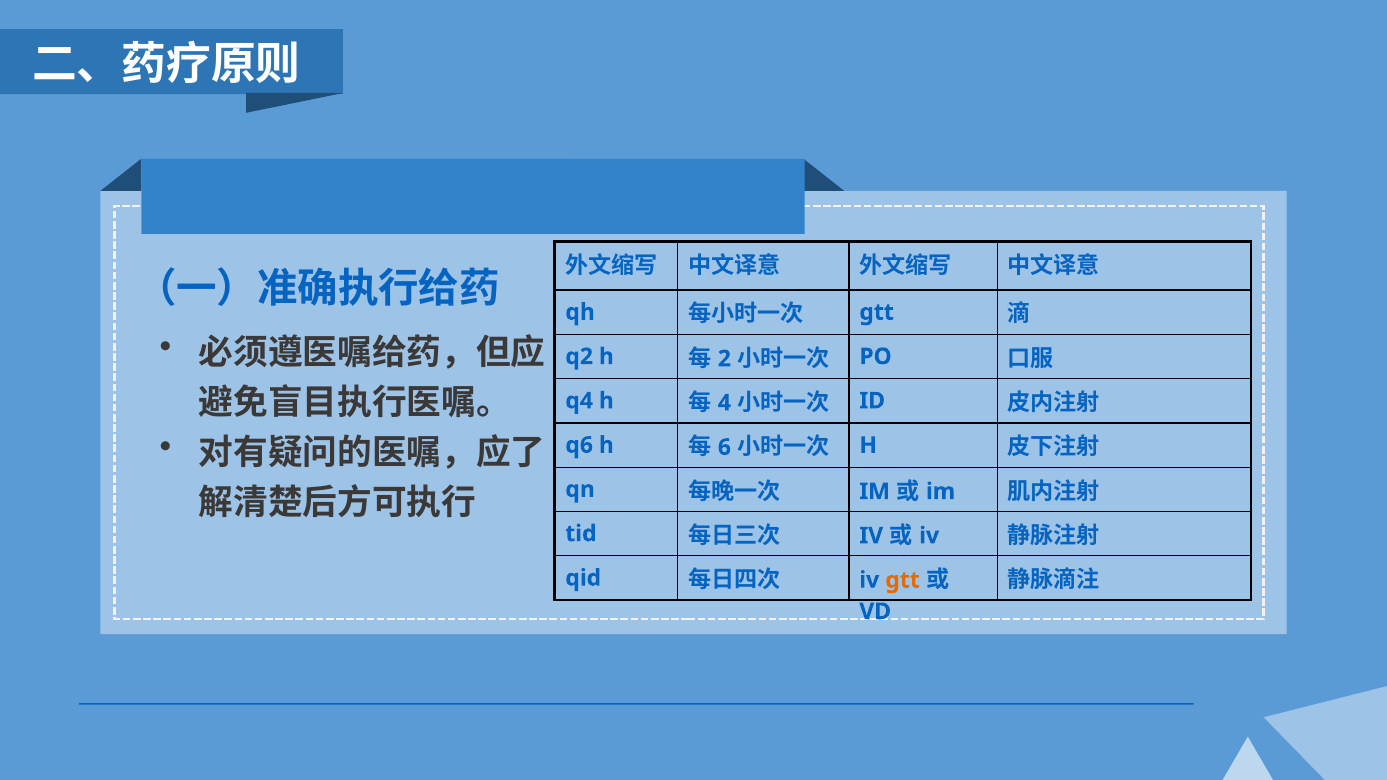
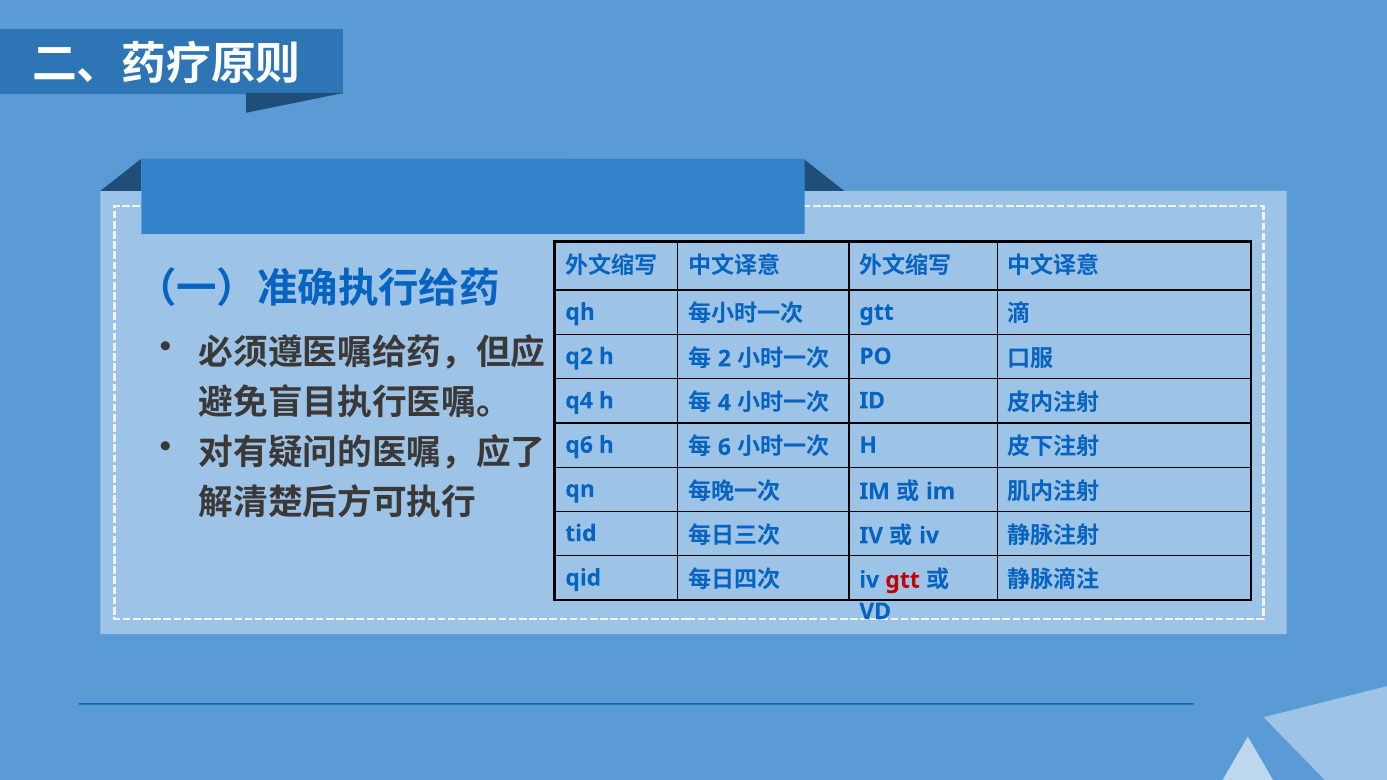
gtt colour: orange -> red (903, 580)
